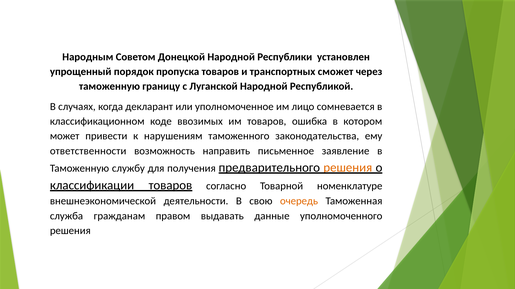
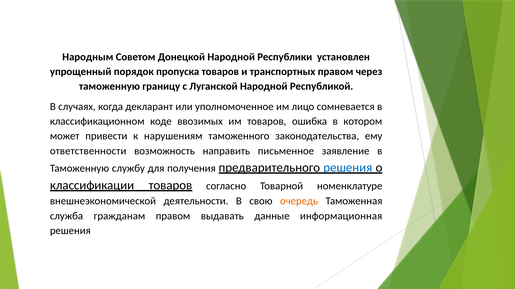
транспортных сможет: сможет -> правом (336, 72)
решения colour: orange -> blue (348, 168)
уполномоченного: уполномоченного -> информационная (341, 216)
